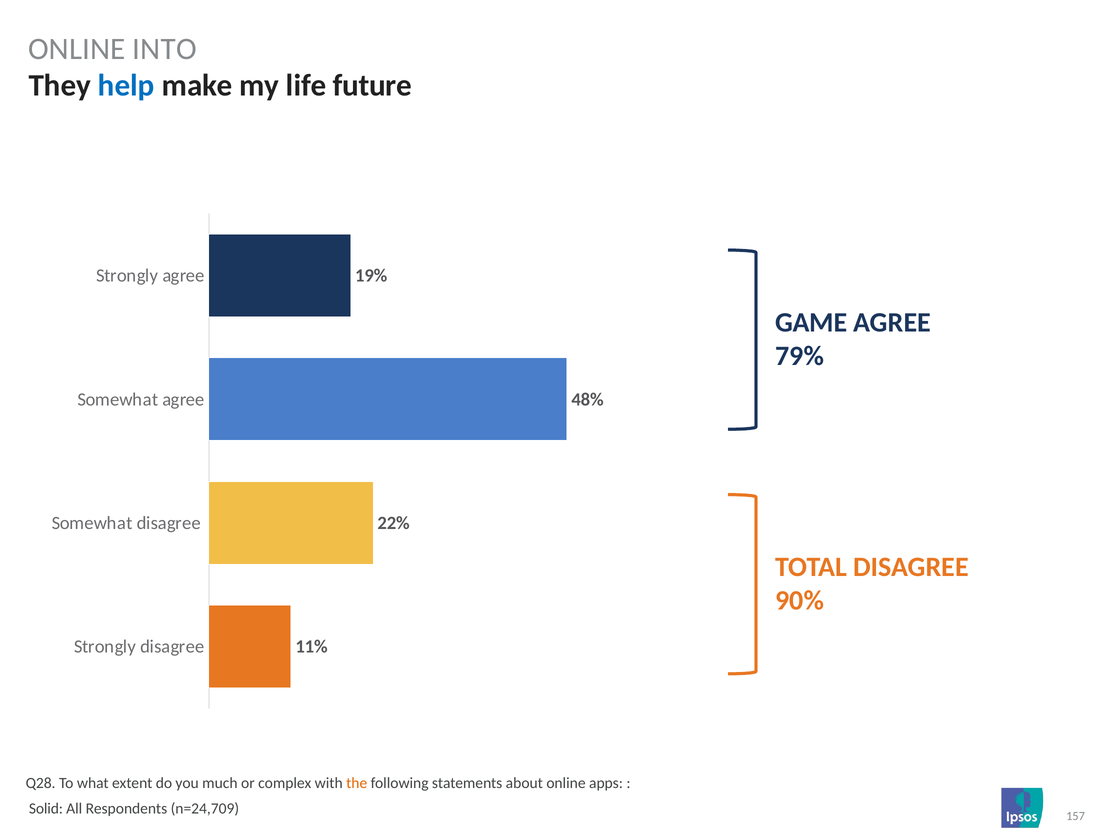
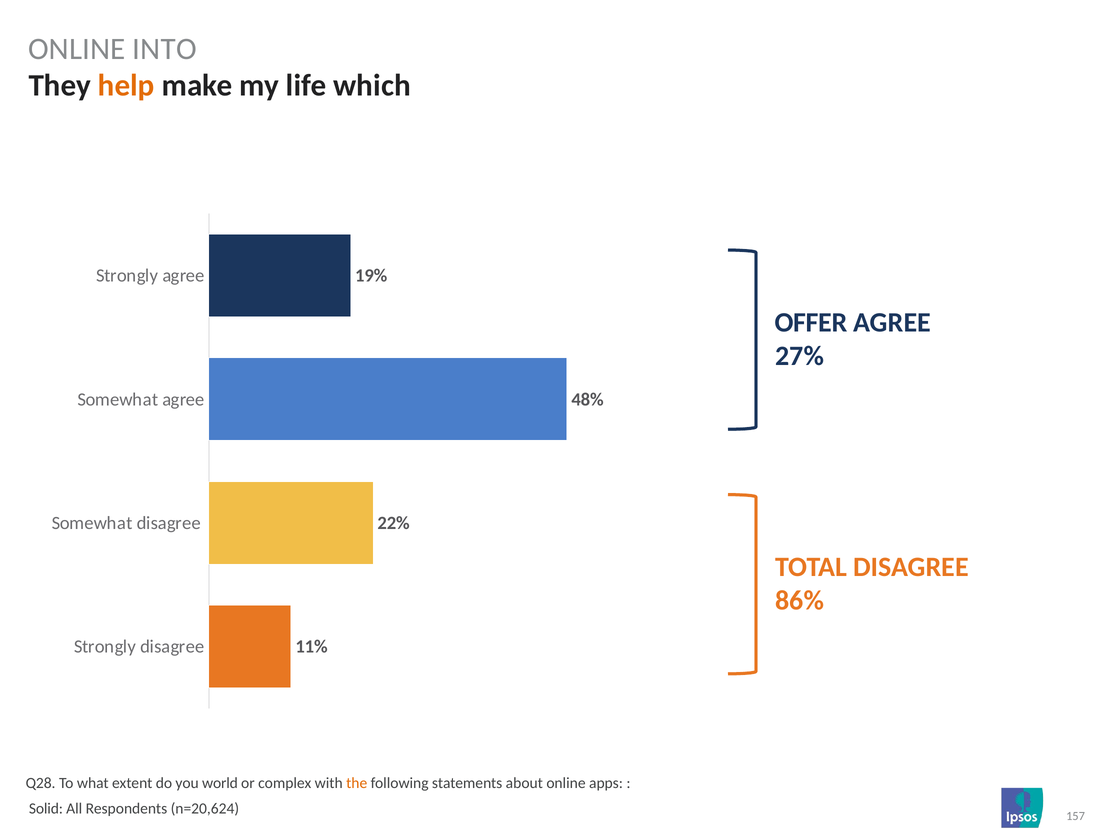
help colour: blue -> orange (126, 85)
future: future -> which (372, 85)
GAME: GAME -> OFFER (811, 322)
79%: 79% -> 27% (800, 356)
90%: 90% -> 86% (800, 600)
much: much -> world (220, 783)
n=24,709: n=24,709 -> n=20,624 (205, 809)
